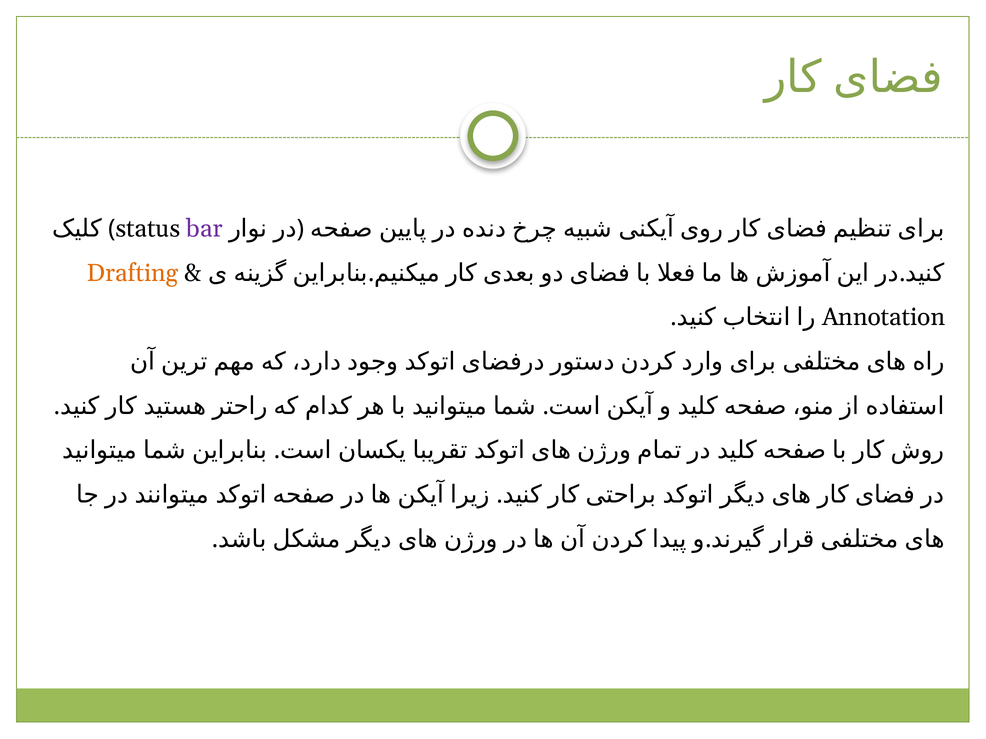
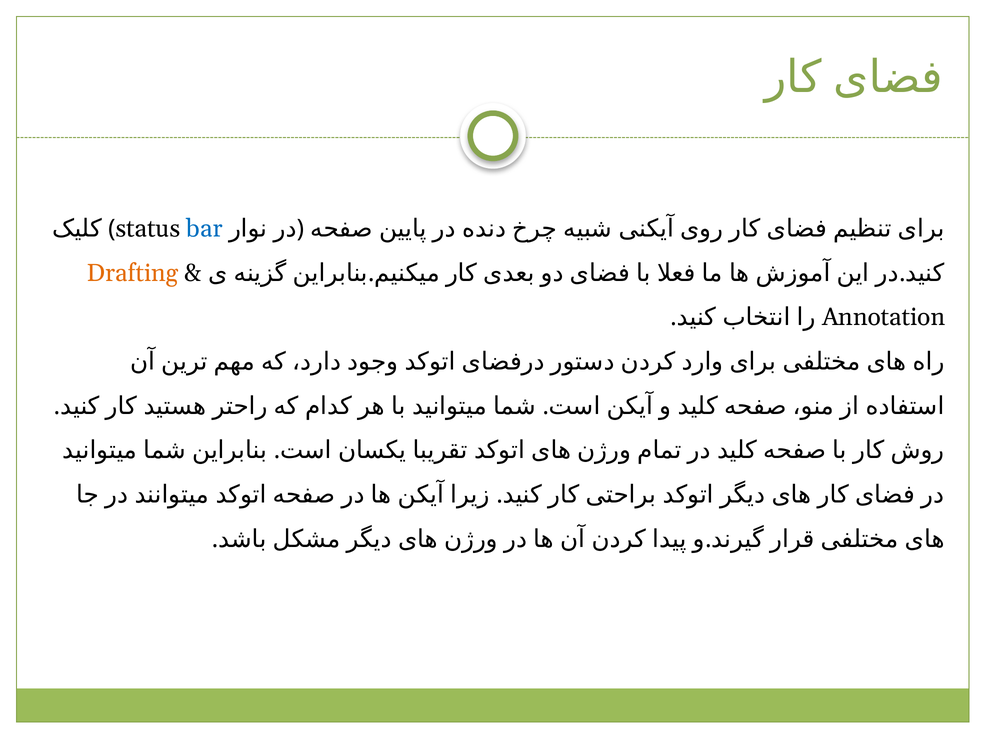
bar colour: purple -> blue (204, 229)
